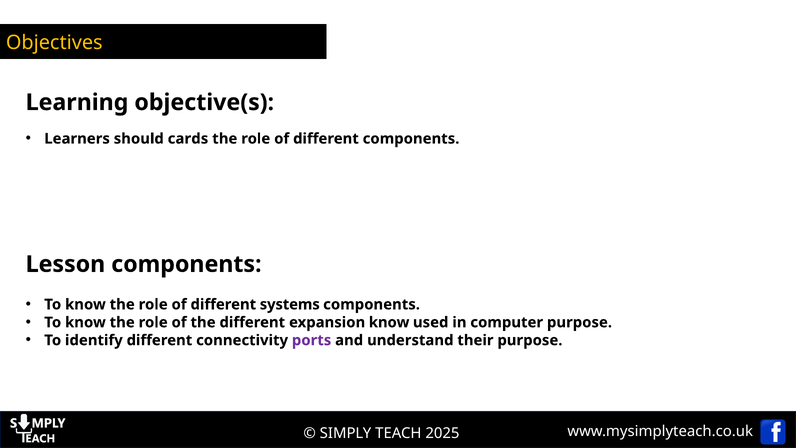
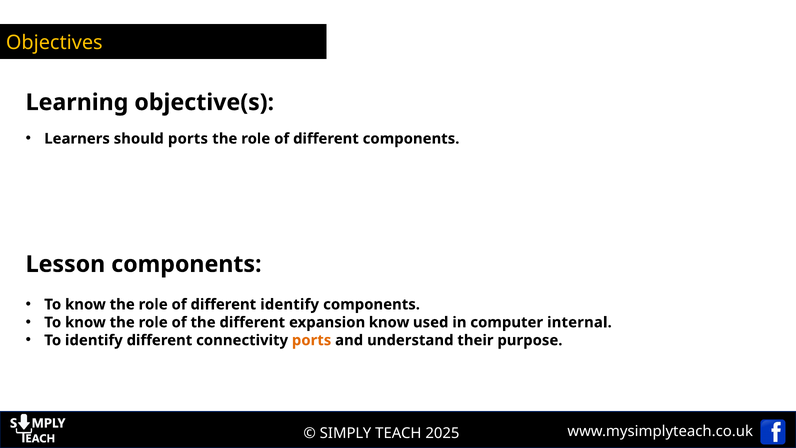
should cards: cards -> ports (188, 139)
different systems: systems -> identify (290, 304)
computer purpose: purpose -> internal (579, 322)
ports colour: purple -> orange (312, 340)
